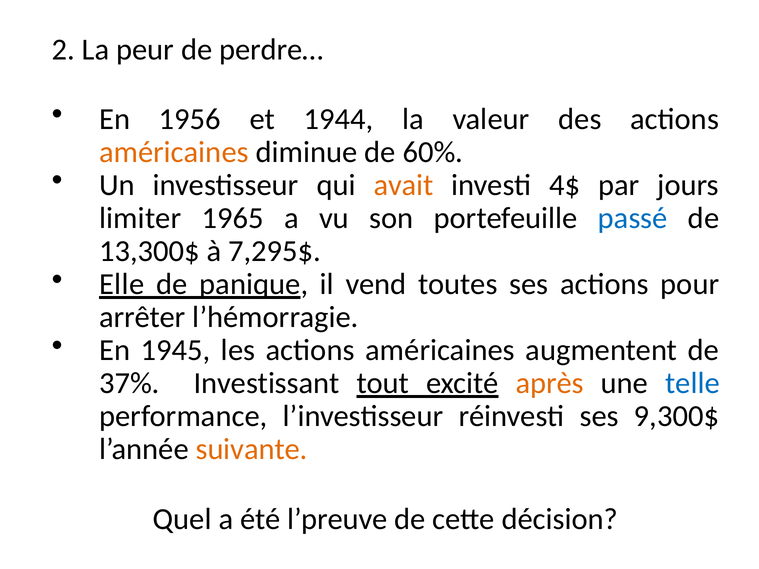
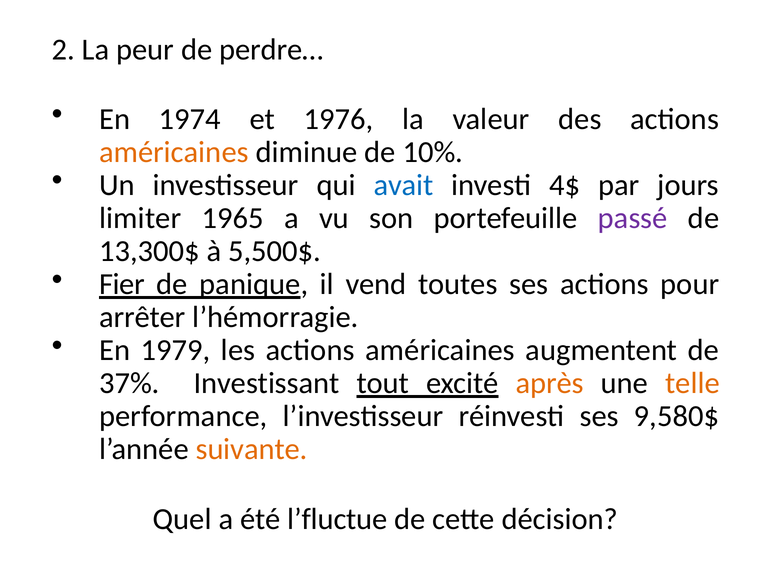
1956: 1956 -> 1974 (190, 119)
1944: 1944 -> 1976 (339, 119)
60%: 60% -> 10% (433, 152)
avait colour: orange -> blue (404, 185)
passé colour: blue -> purple (633, 218)
7,295$: 7,295$ -> 5,500$ (274, 251)
Elle: Elle -> Fier (122, 284)
1945: 1945 -> 1979 (176, 350)
telle colour: blue -> orange (692, 383)
9,300$: 9,300$ -> 9,580$ (676, 416)
l’preuve: l’preuve -> l’fluctue (337, 519)
